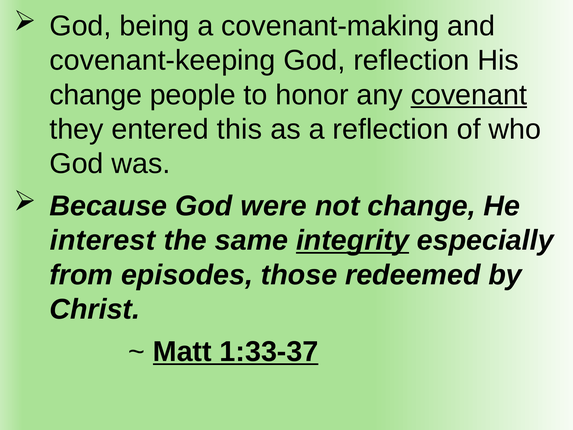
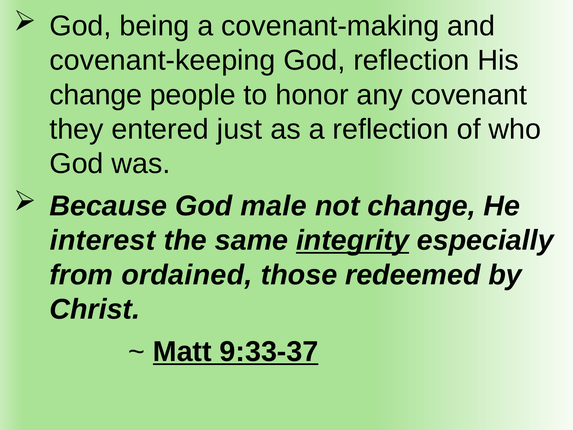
covenant underline: present -> none (469, 95)
this: this -> just (239, 129)
were: were -> male (274, 206)
episodes: episodes -> ordained (187, 275)
1:33-37: 1:33-37 -> 9:33-37 (269, 351)
